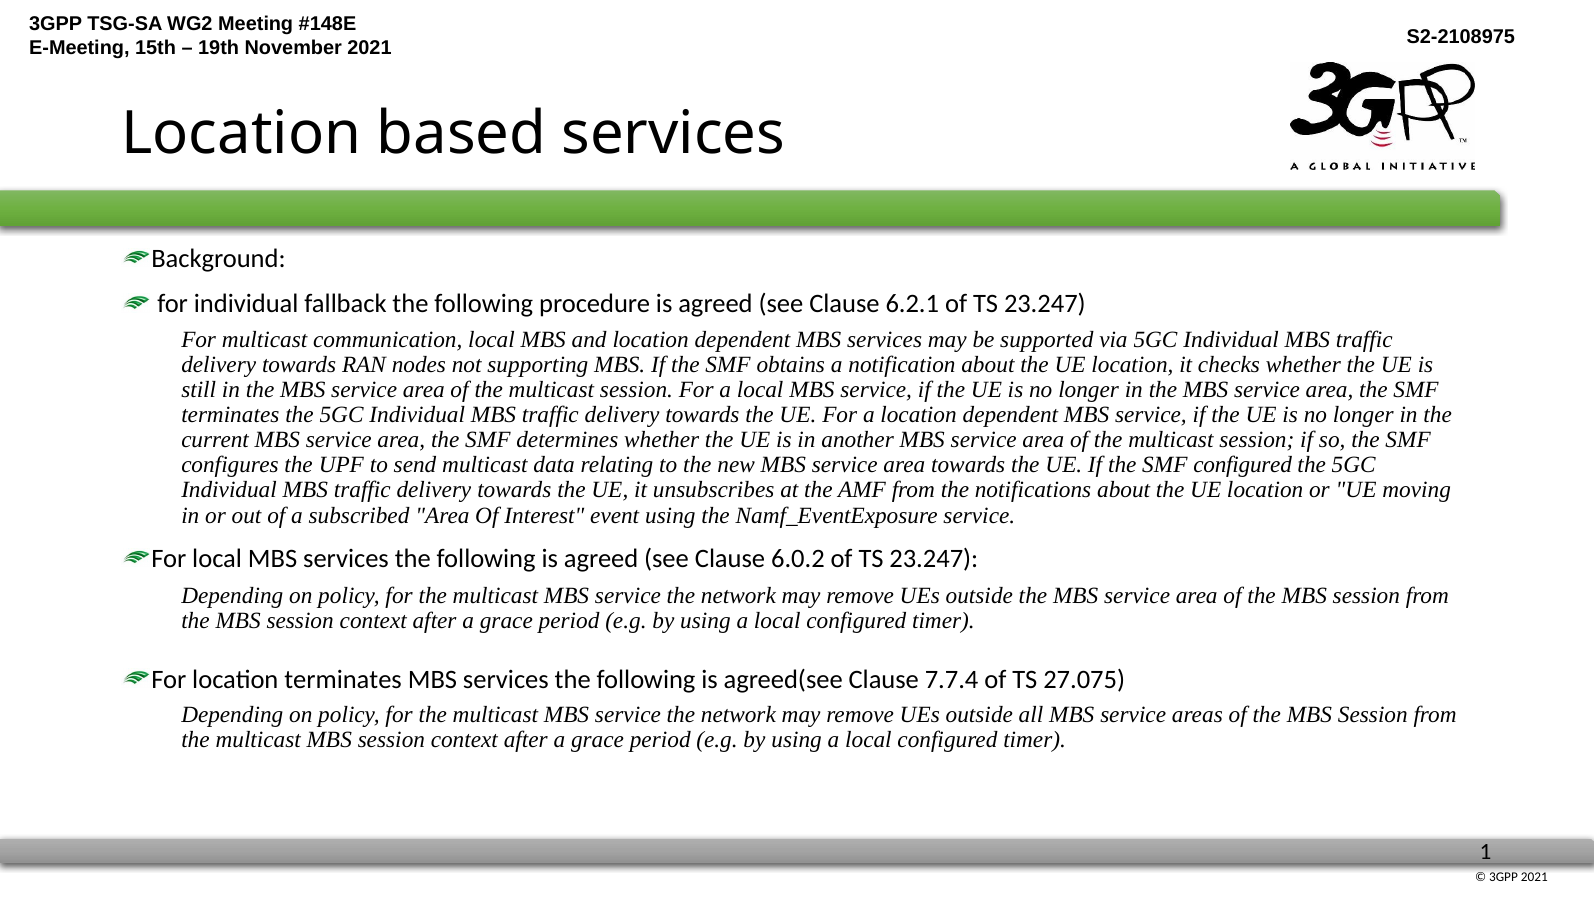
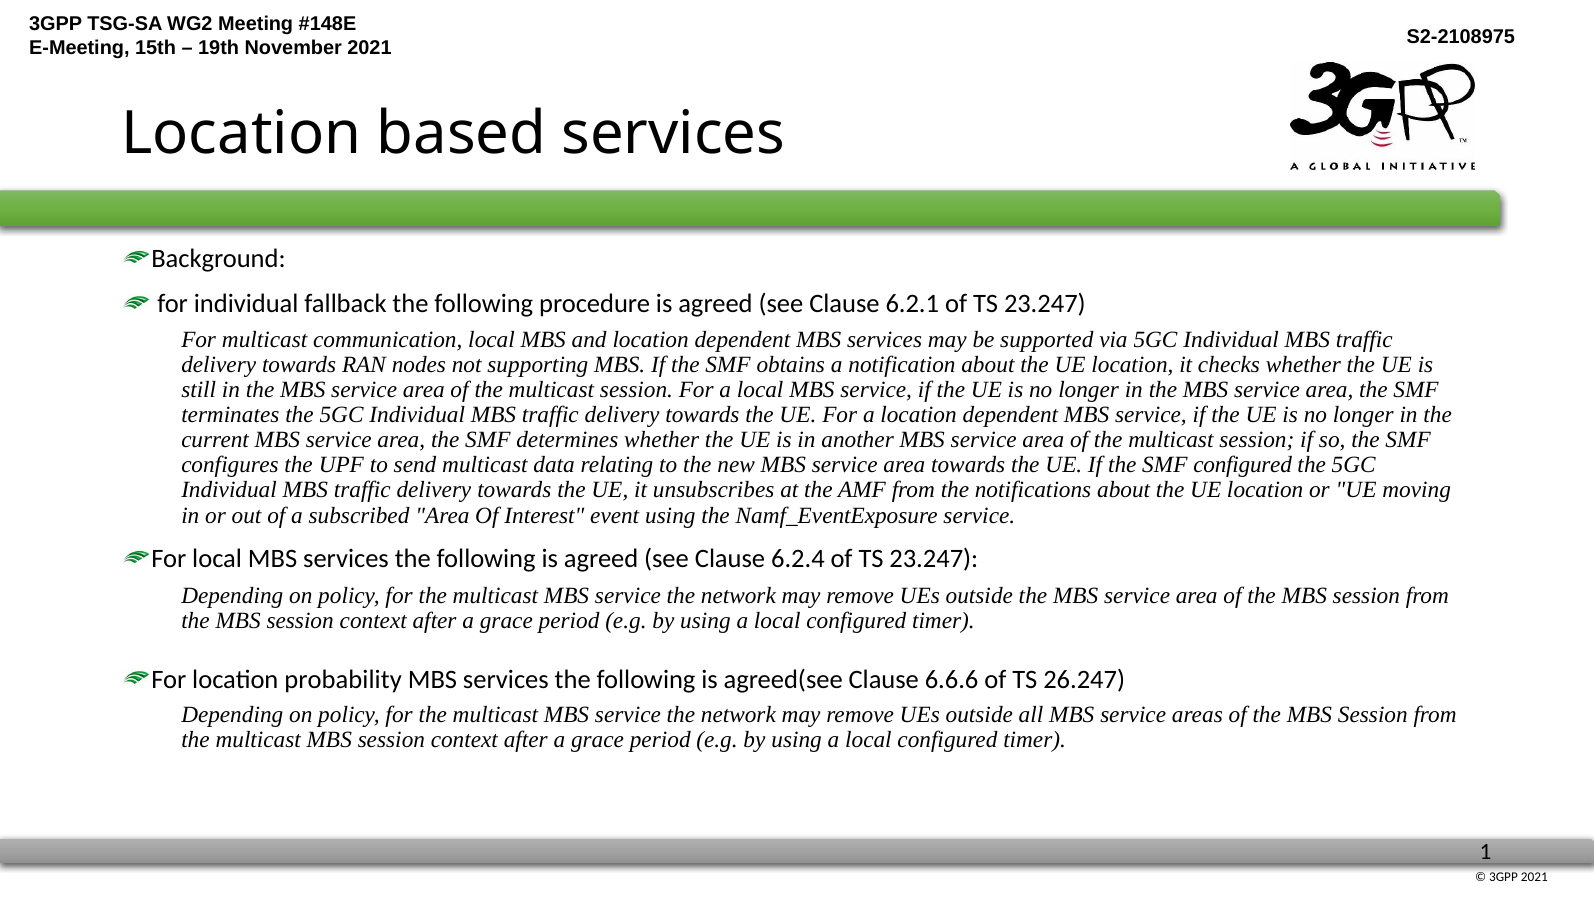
6.0.2: 6.0.2 -> 6.2.4 (798, 559)
location terminates: terminates -> probability (343, 679)
7.7.4: 7.7.4 -> 6.6.6 (952, 679)
27.075: 27.075 -> 26.247 (1084, 679)
